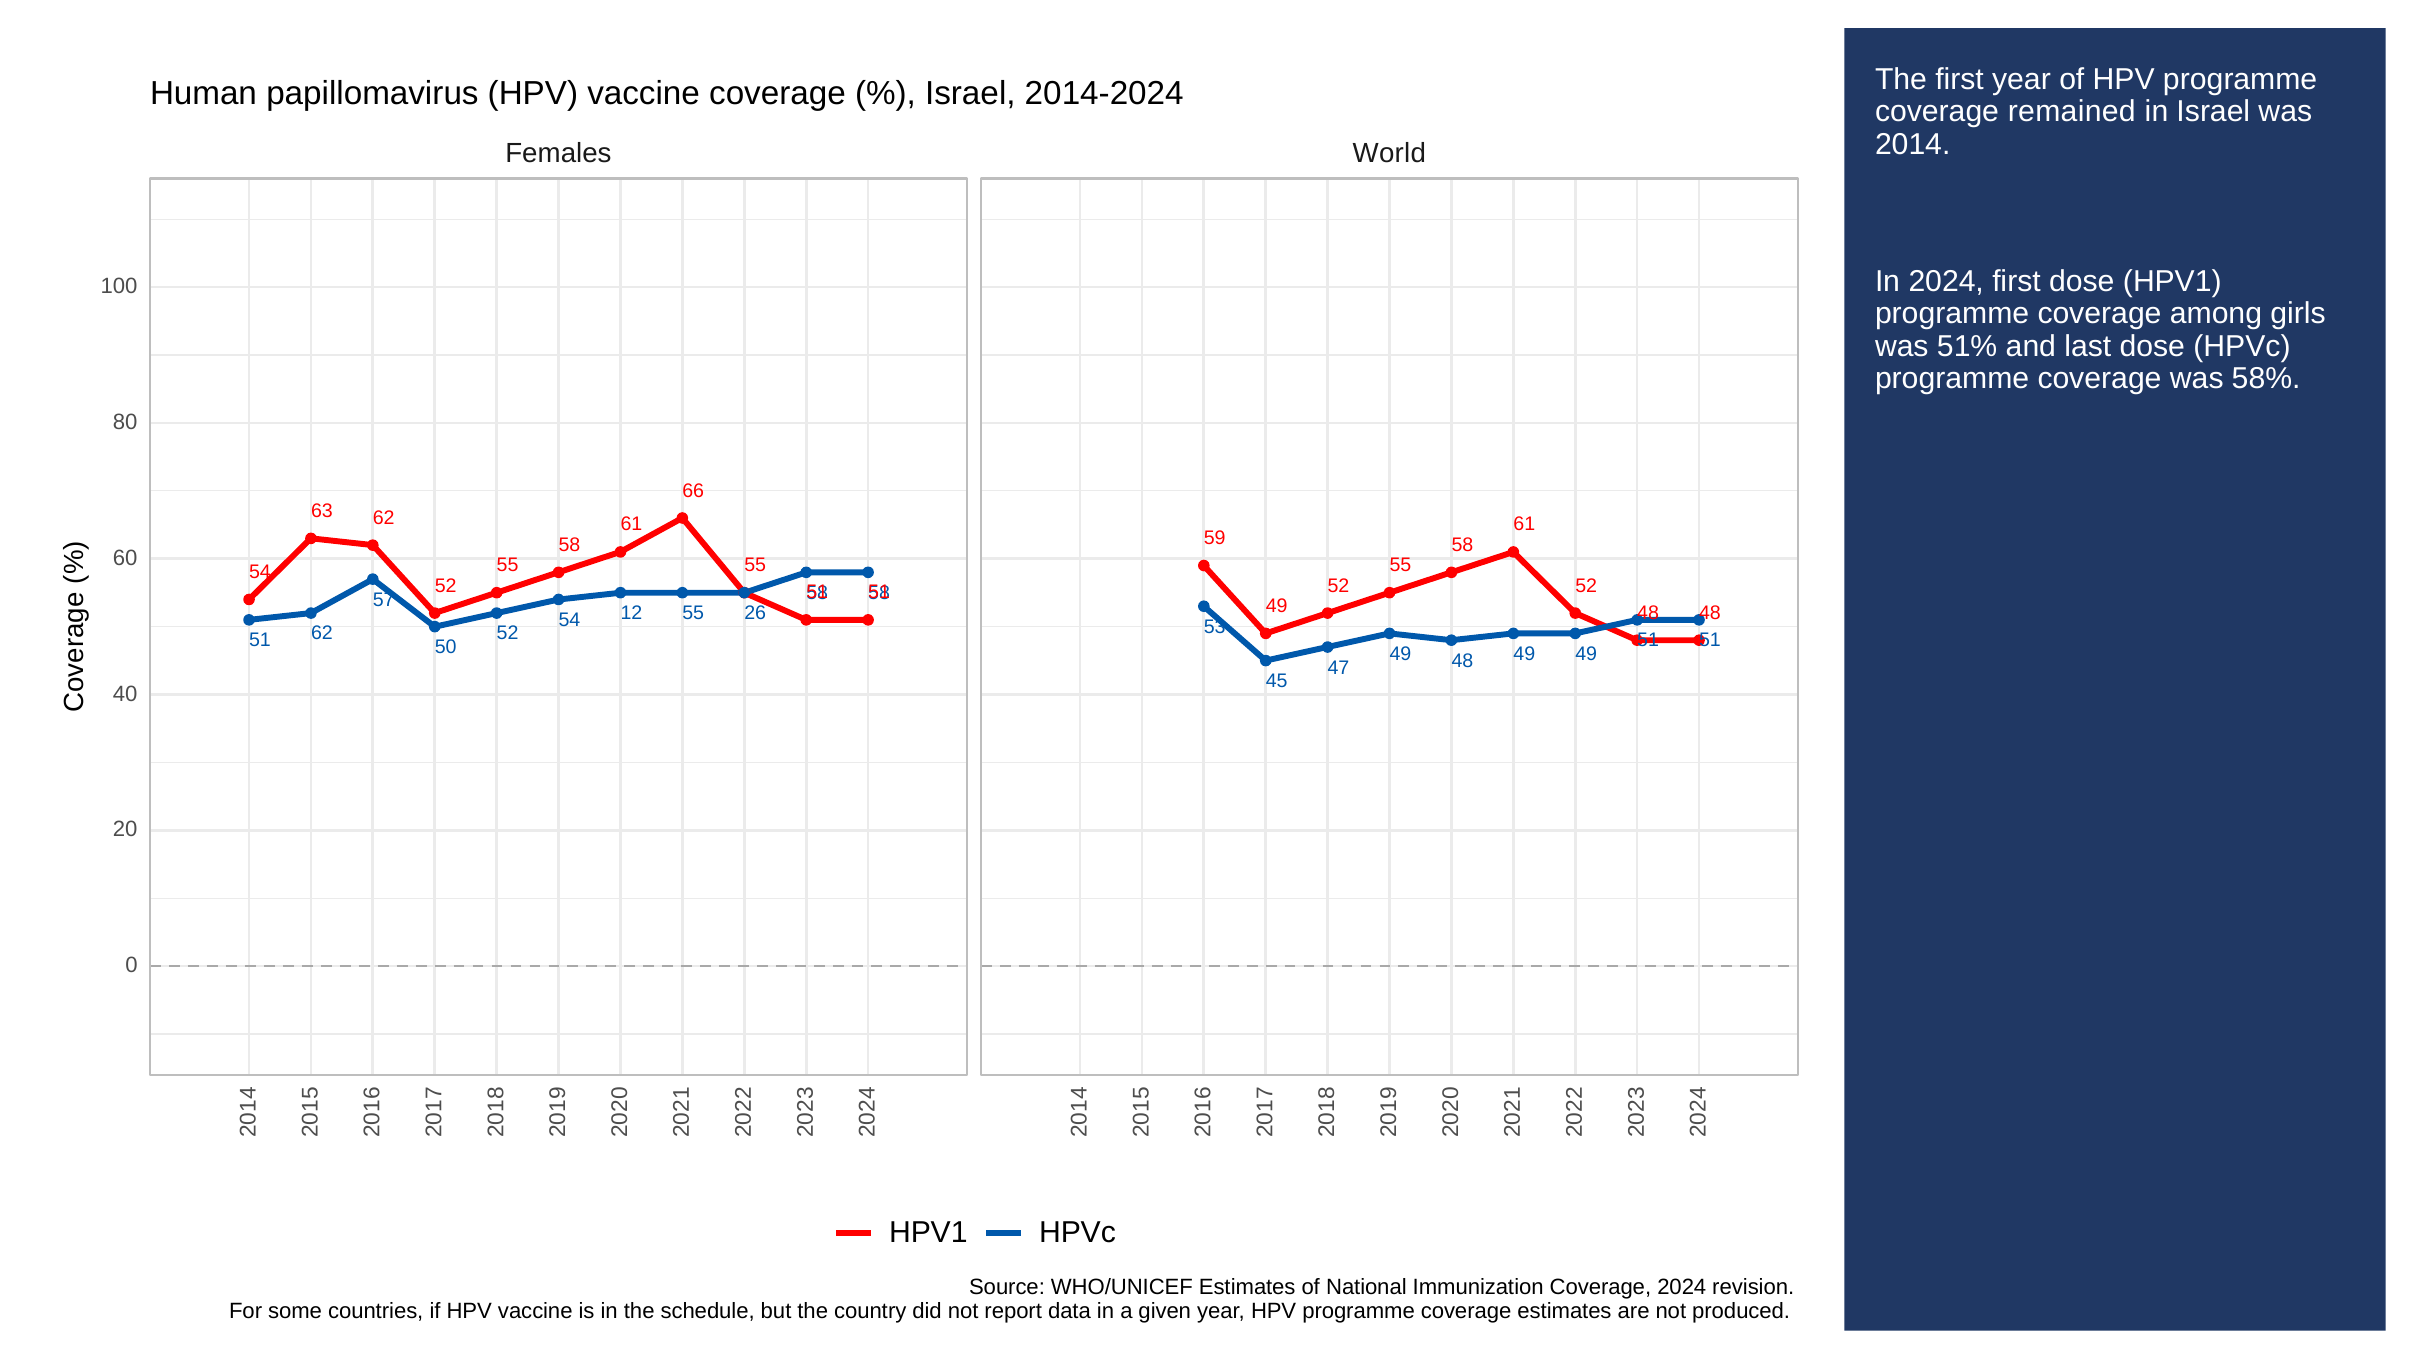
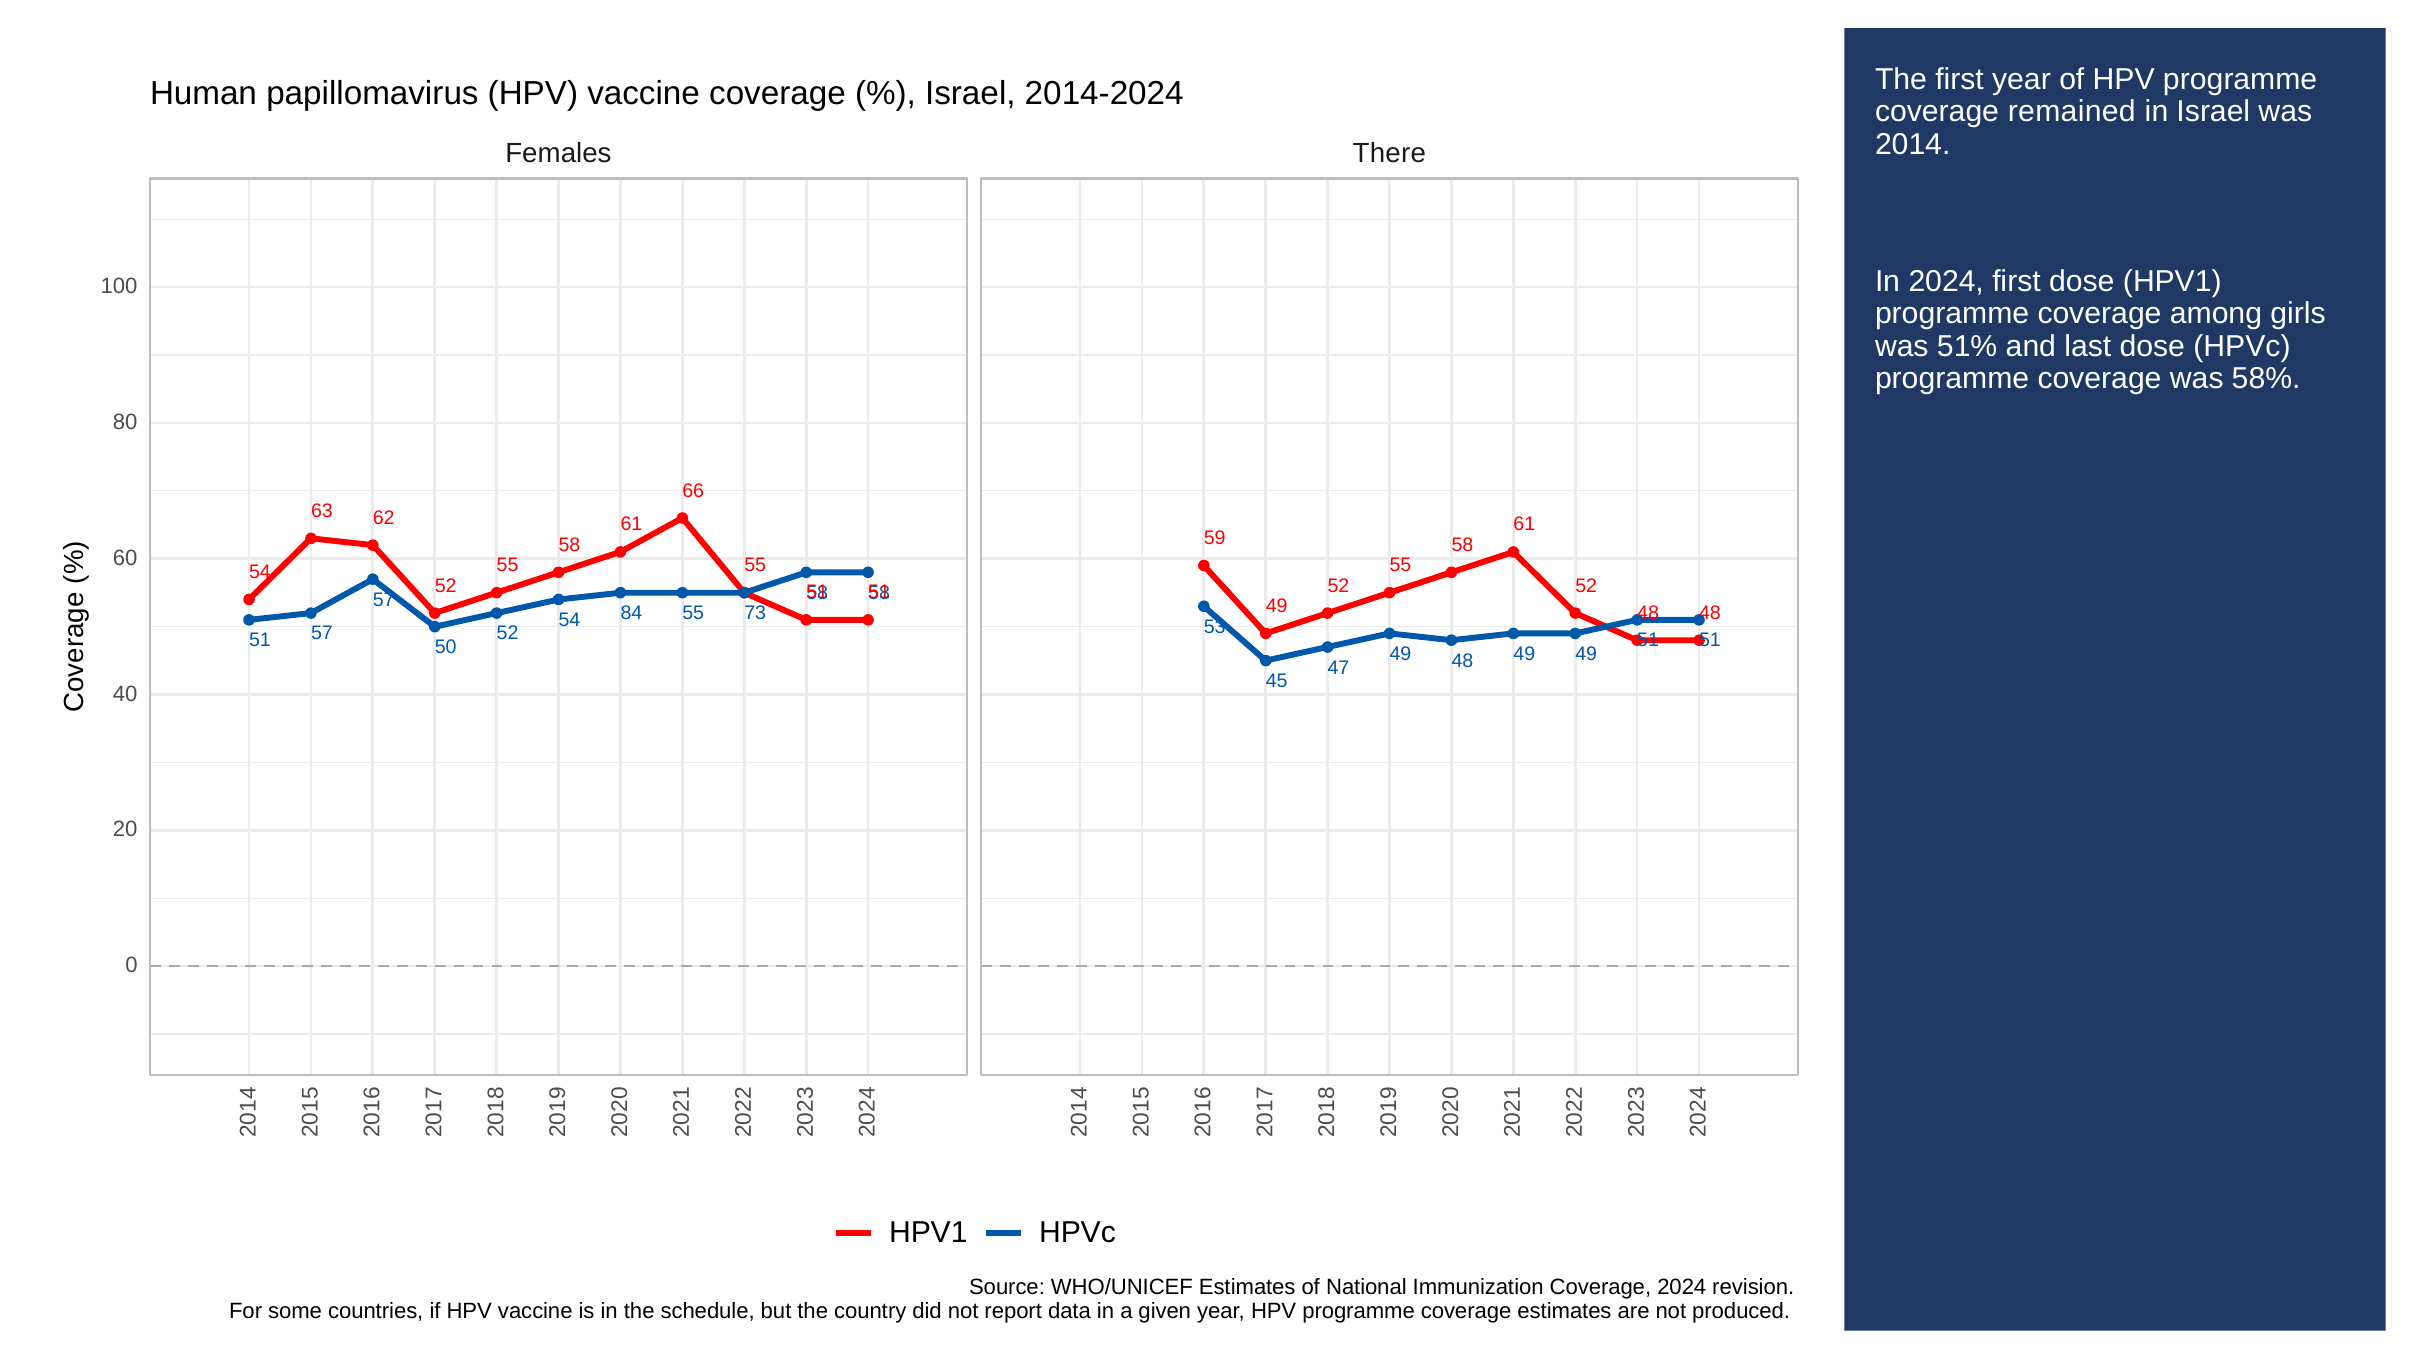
World: World -> There (1389, 154)
12: 12 -> 84 (631, 613)
26: 26 -> 73 (755, 613)
51 62: 62 -> 57 (322, 633)
